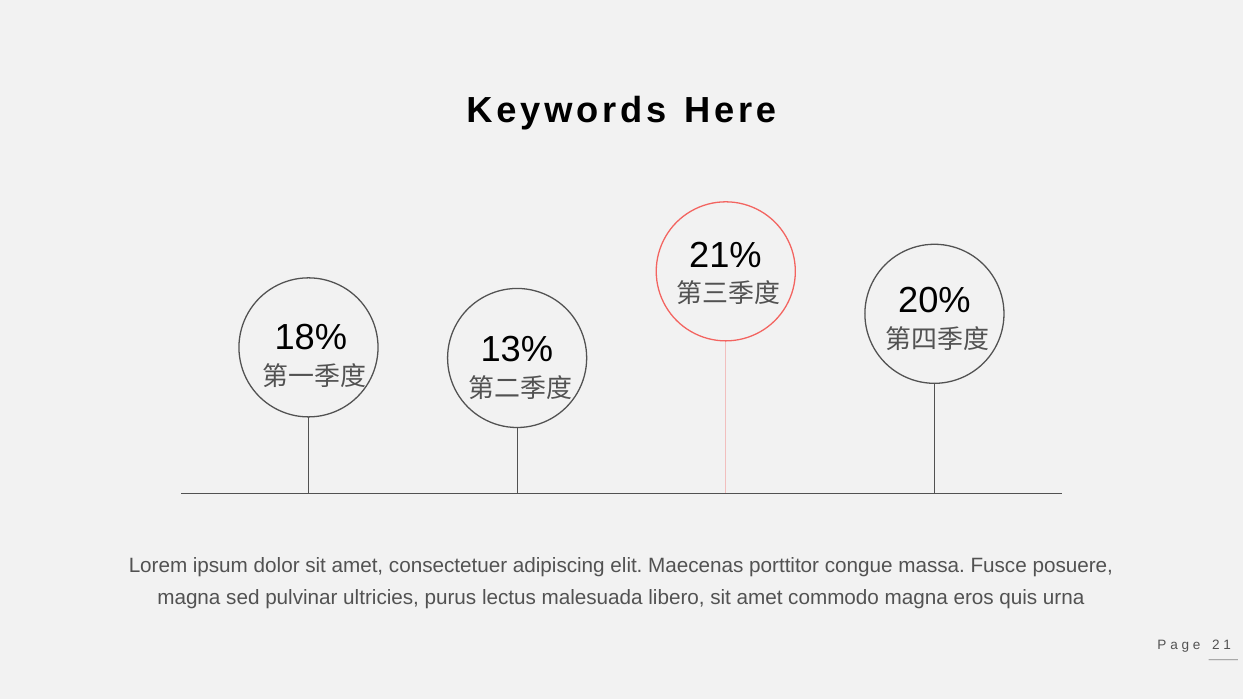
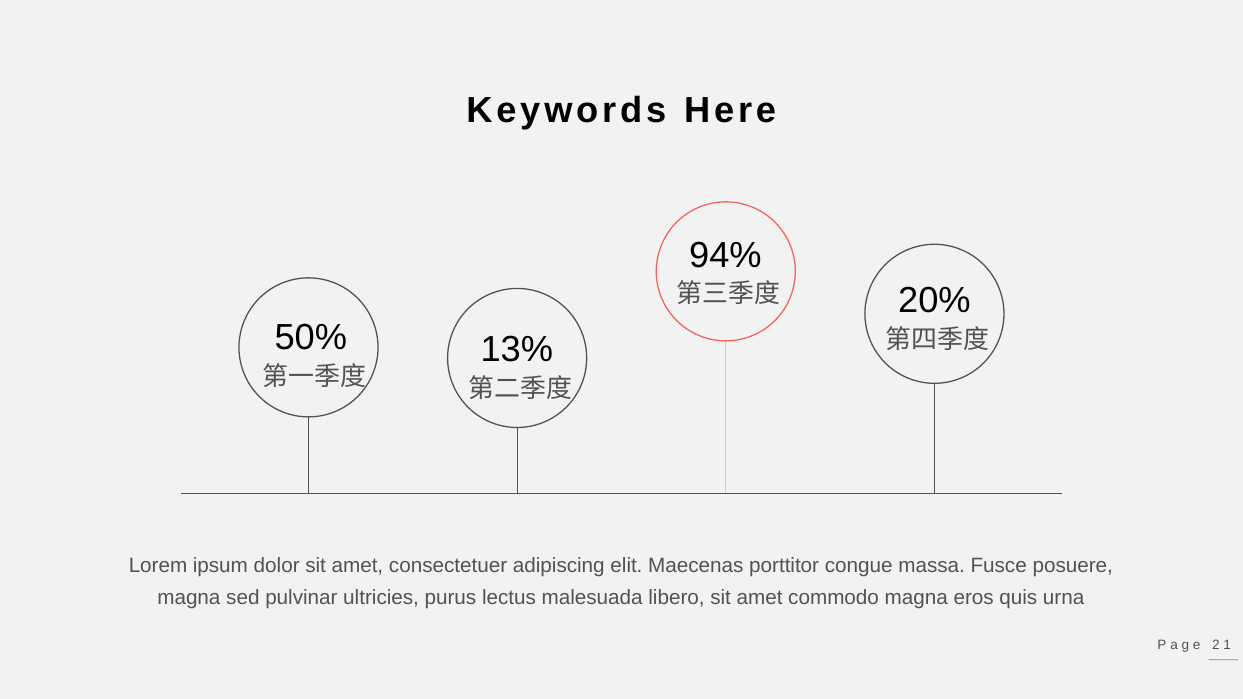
21%: 21% -> 94% (725, 255)
18%: 18% -> 50% (311, 338)
